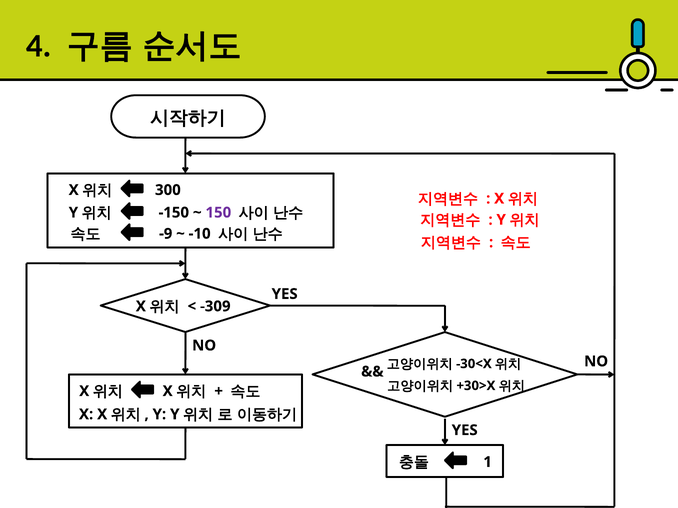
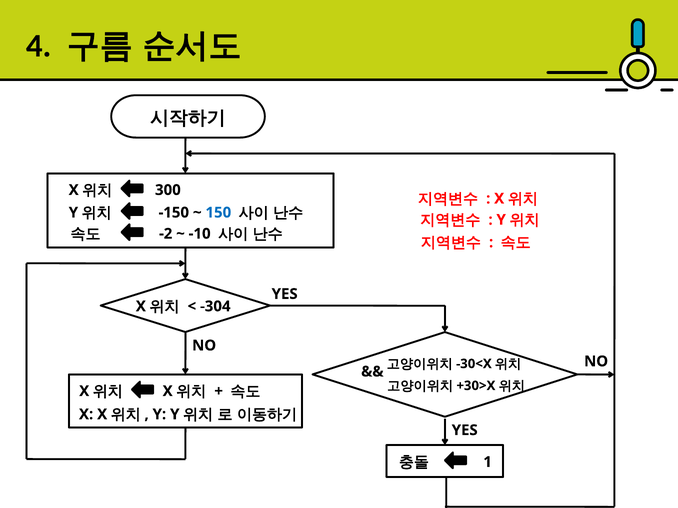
150 colour: purple -> blue (218, 213)
-9: -9 -> -2 (166, 234)
-309: -309 -> -304 (215, 307)
